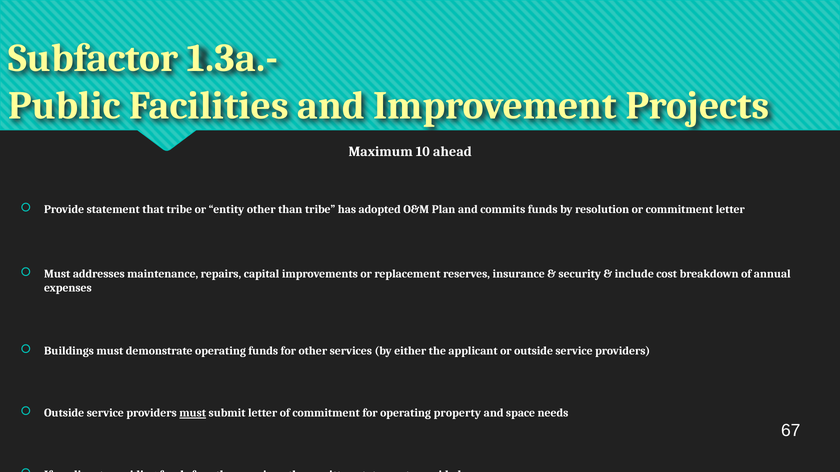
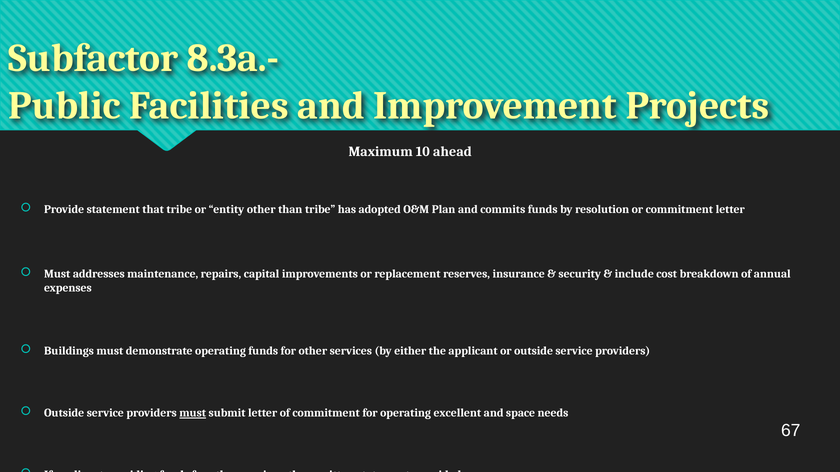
1.3a.-: 1.3a.- -> 8.3a.- (233, 58)
property: property -> excellent (457, 413)
